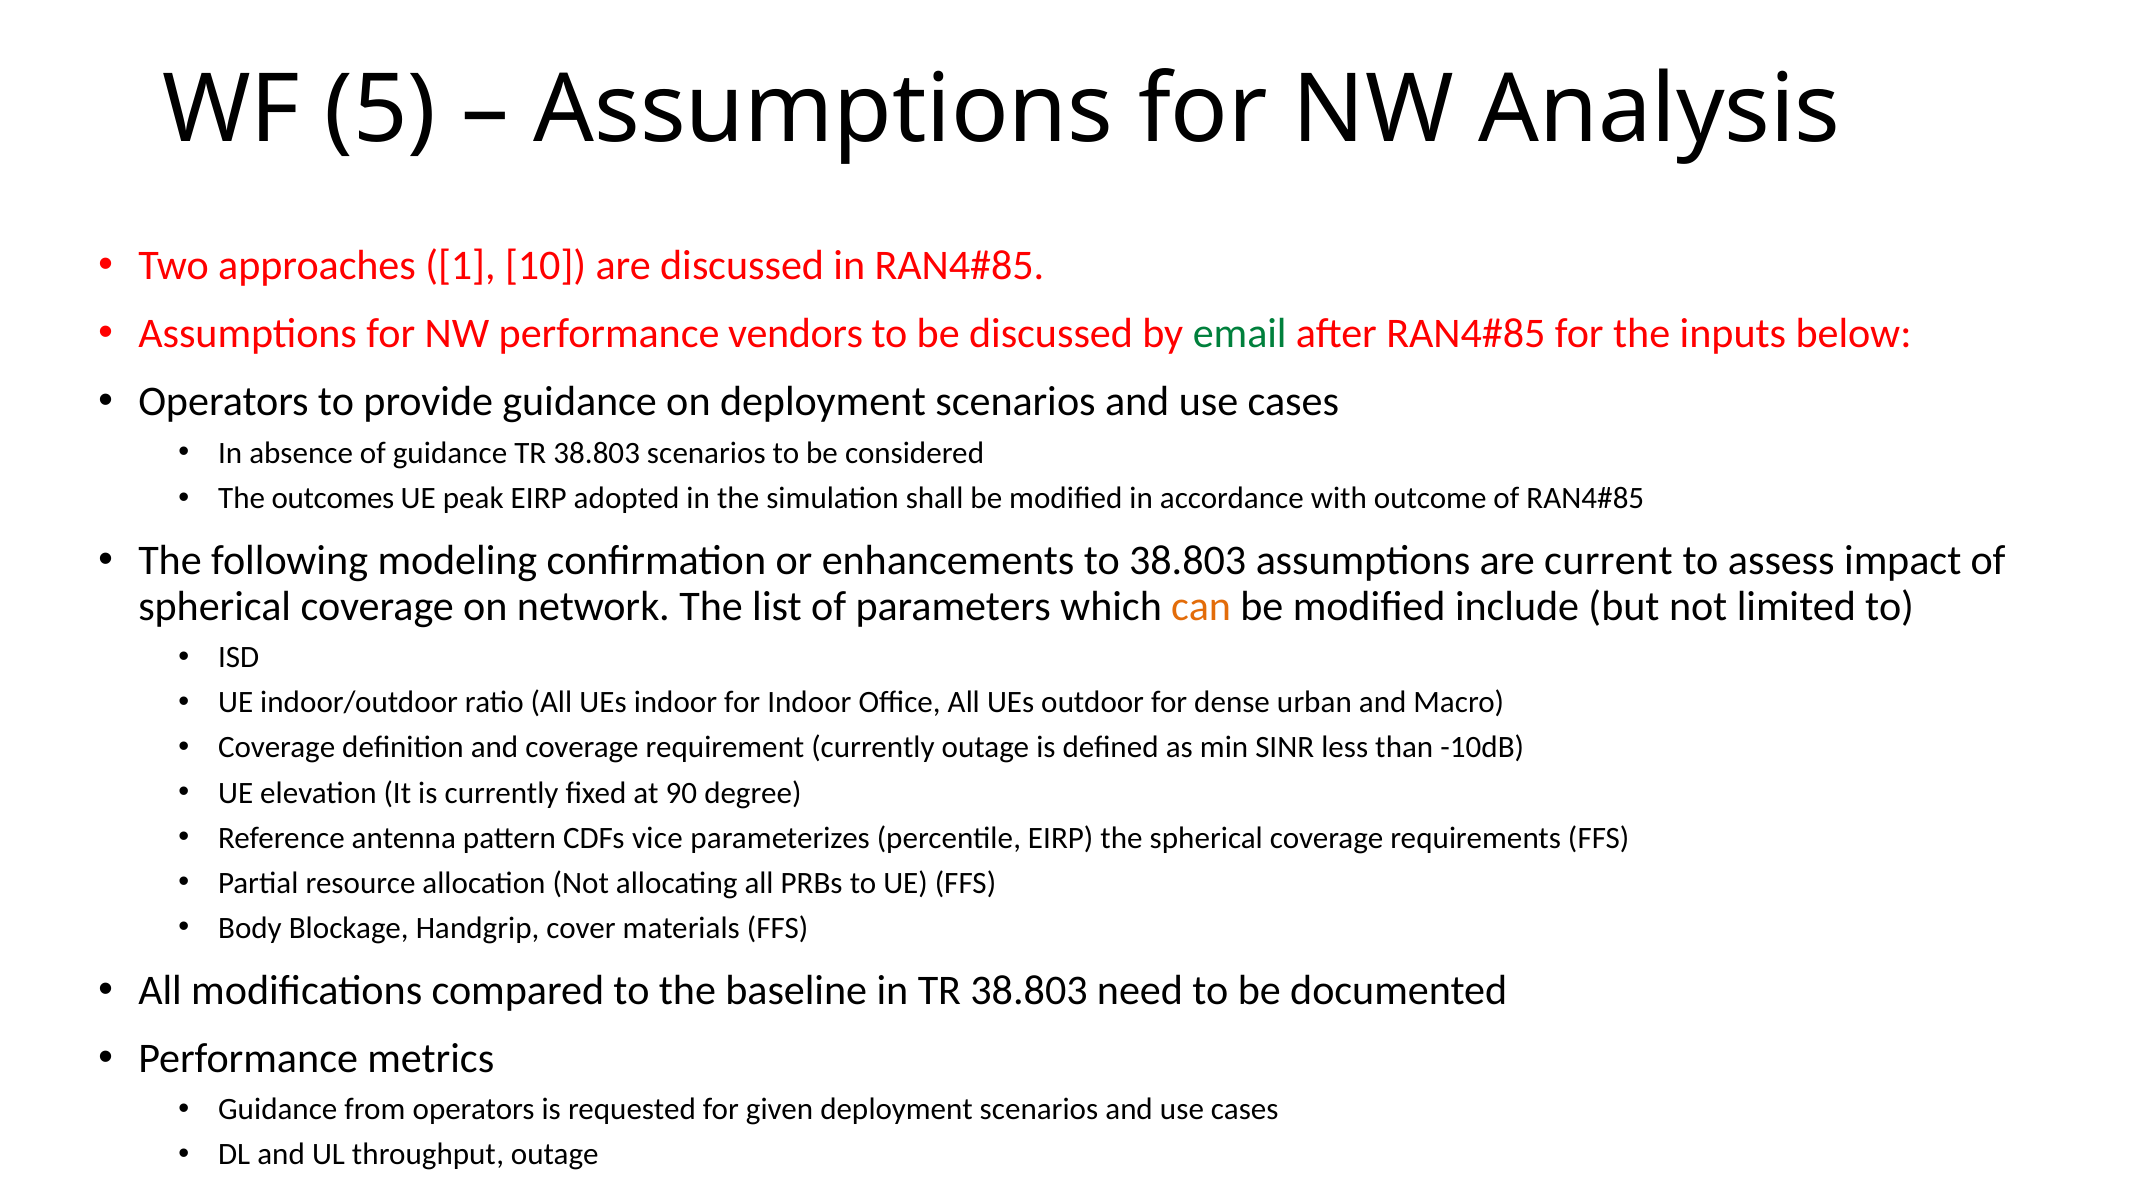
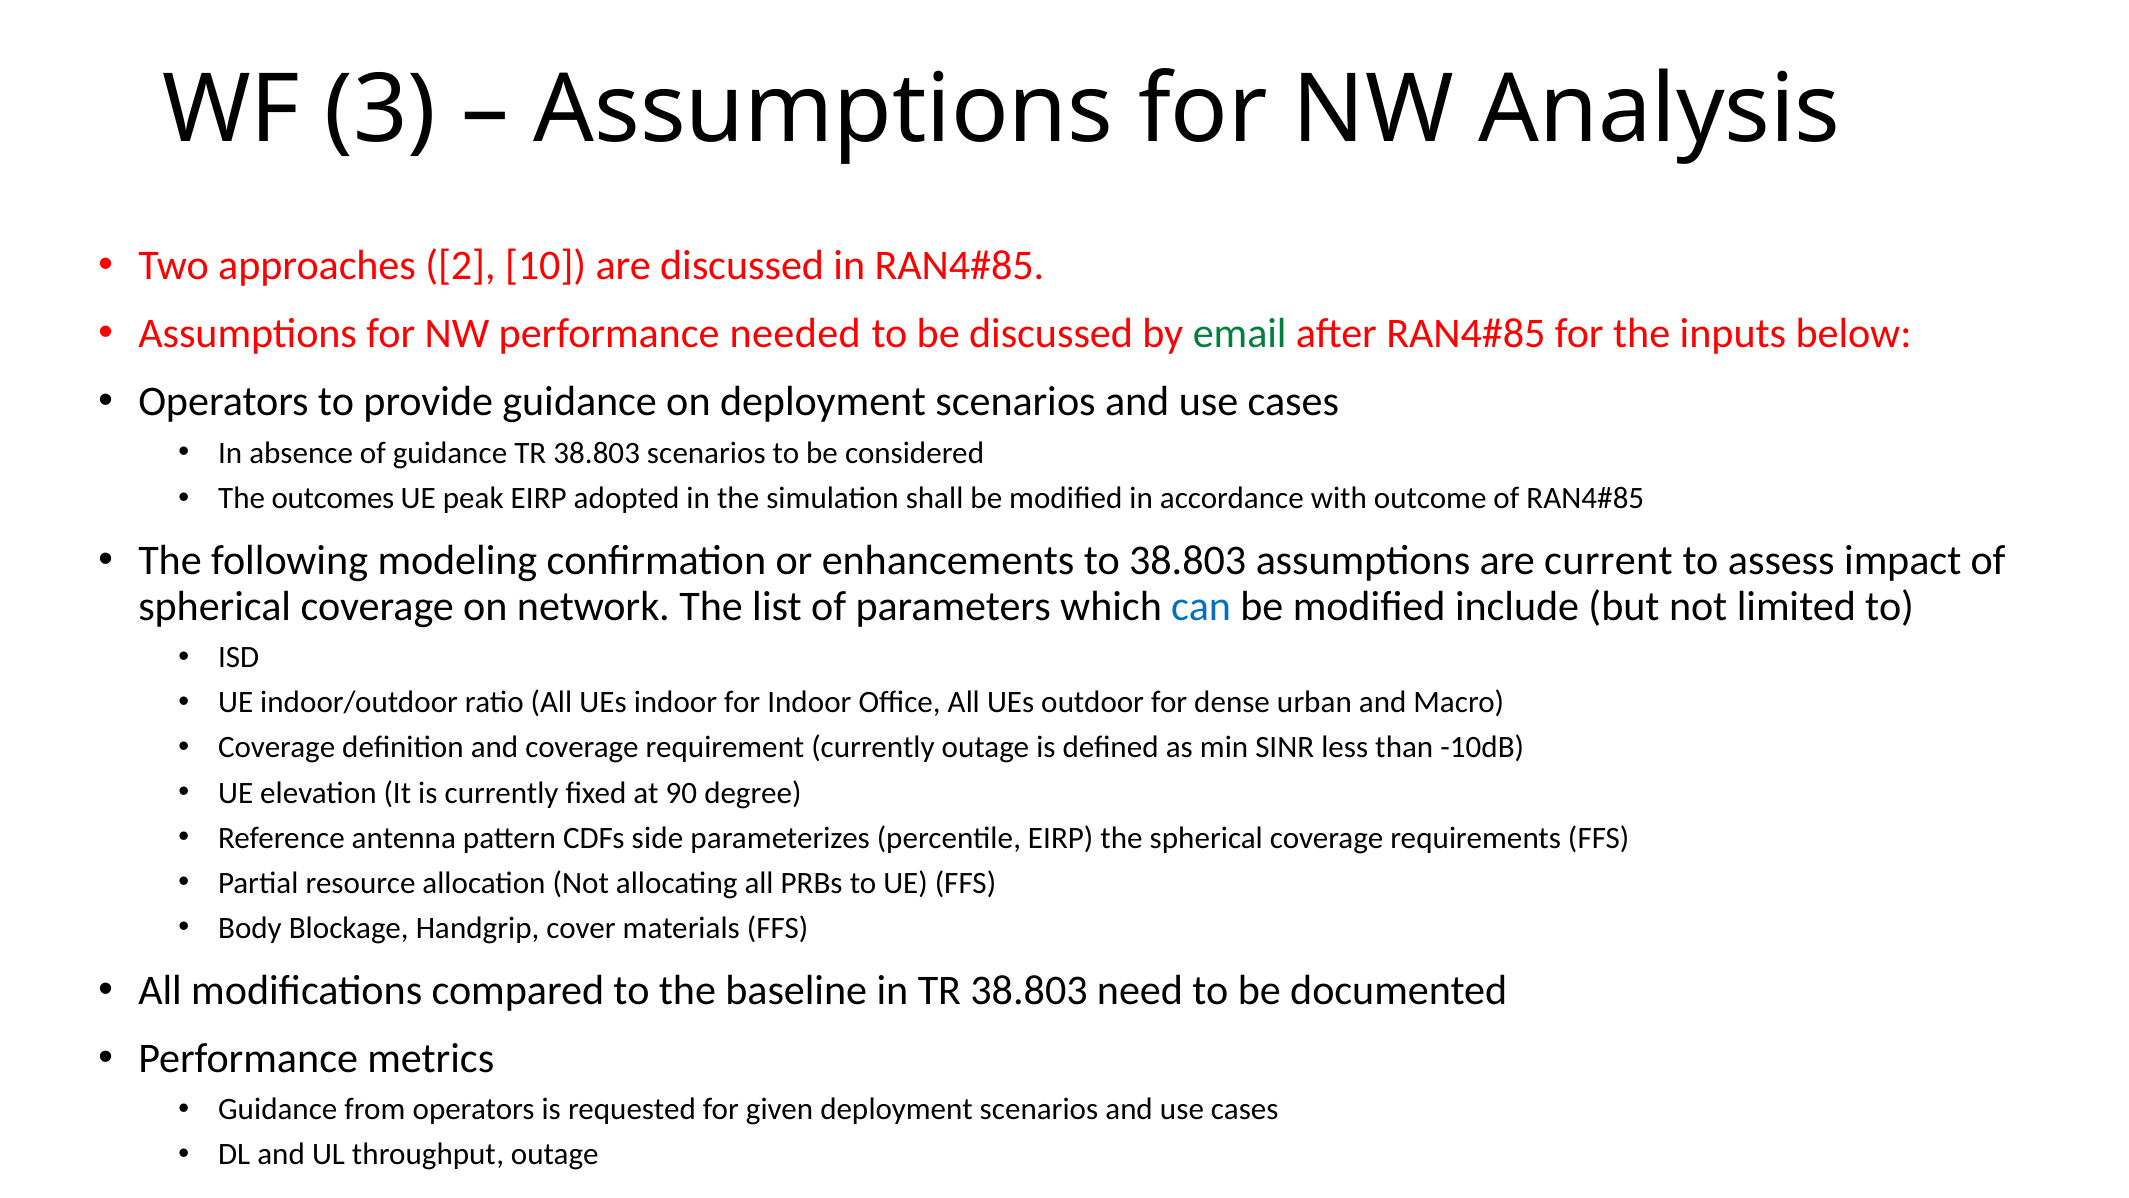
5: 5 -> 3 (381, 110)
1: 1 -> 2 (460, 265)
vendors: vendors -> needed (795, 333)
can colour: orange -> blue (1201, 606)
vice: vice -> side (657, 838)
